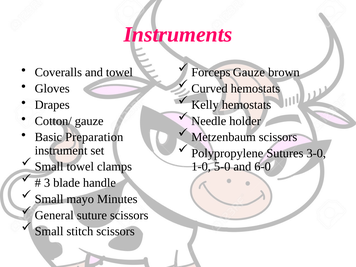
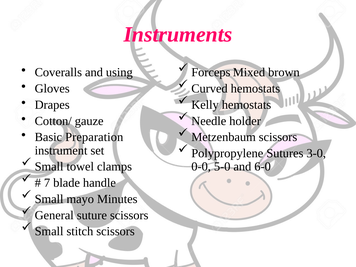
Forceps Gauze: Gauze -> Mixed (249, 72)
and towel: towel -> using (119, 72)
1-0: 1-0 -> 0-0 (201, 167)
3: 3 -> 7 (47, 183)
